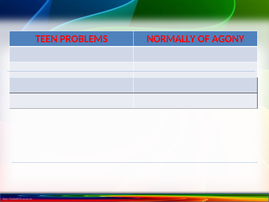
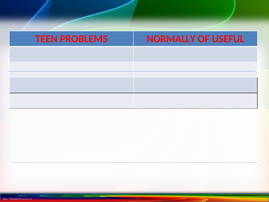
AGONY: AGONY -> USEFUL (228, 39)
